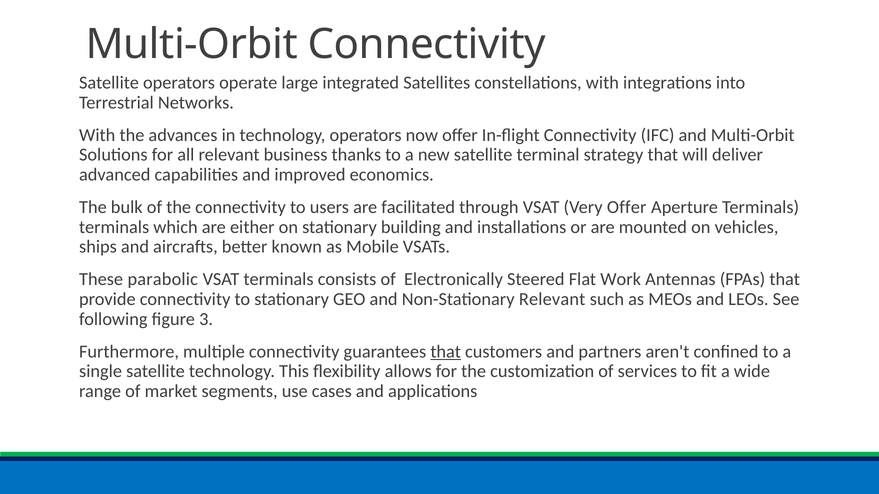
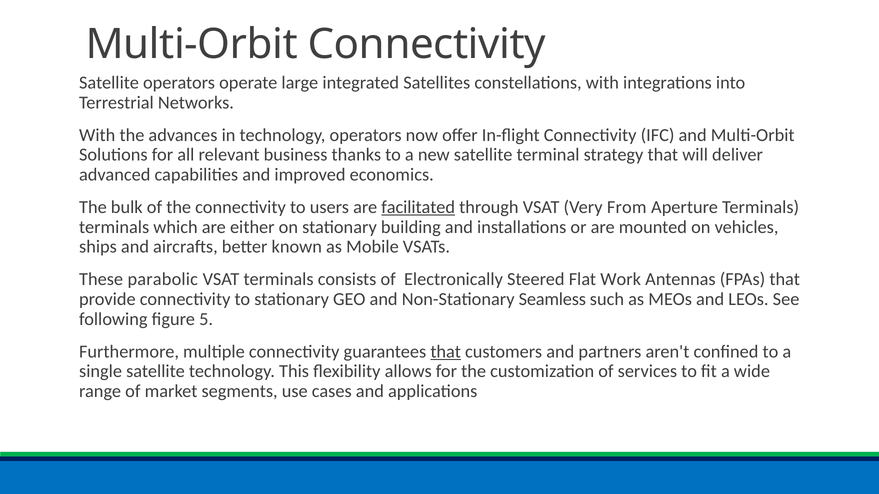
facilitated underline: none -> present (418, 207)
Very Offer: Offer -> From (627, 207)
Non-Stationary Relevant: Relevant -> Seamless (552, 299)
3: 3 -> 5 (206, 319)
